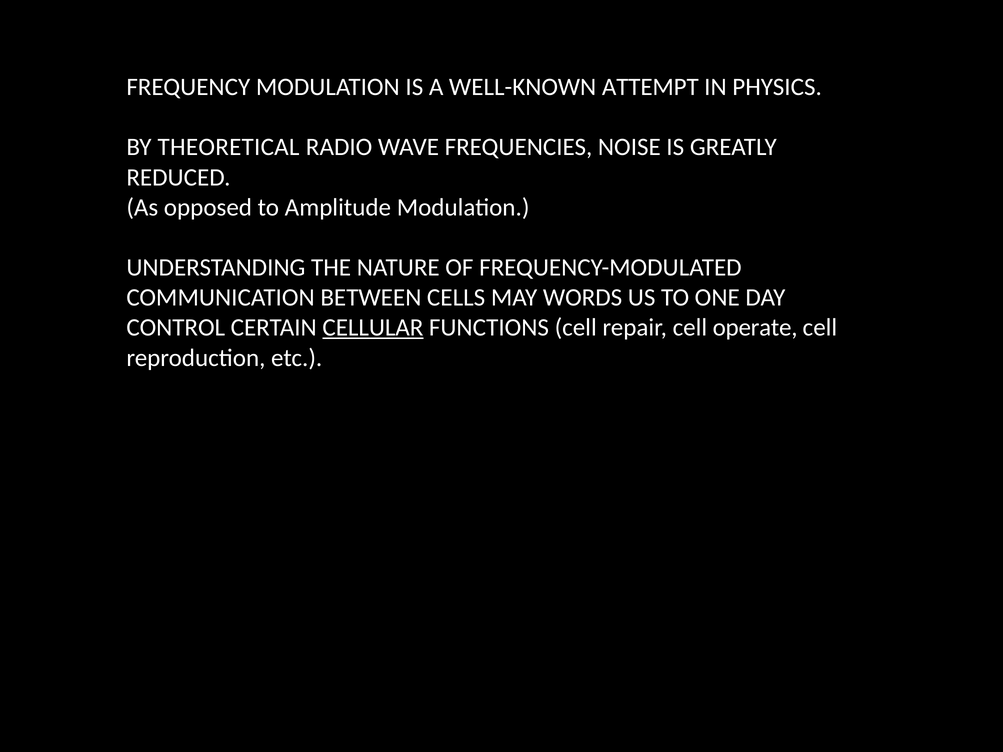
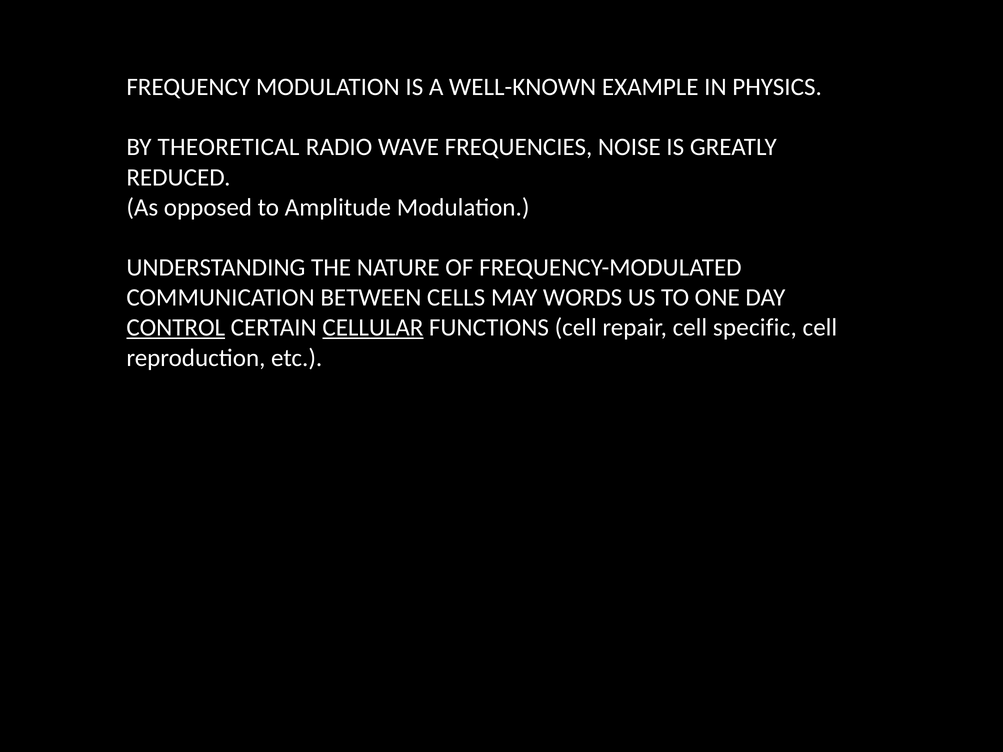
ATTEMPT: ATTEMPT -> EXAMPLE (650, 87)
CONTROL underline: none -> present (176, 328)
operate: operate -> specific (755, 328)
